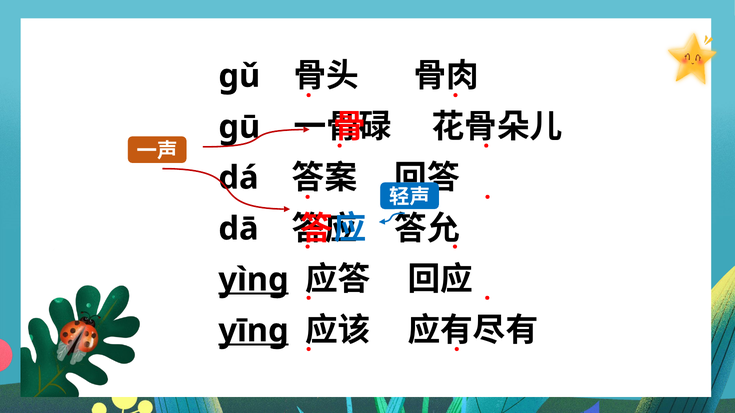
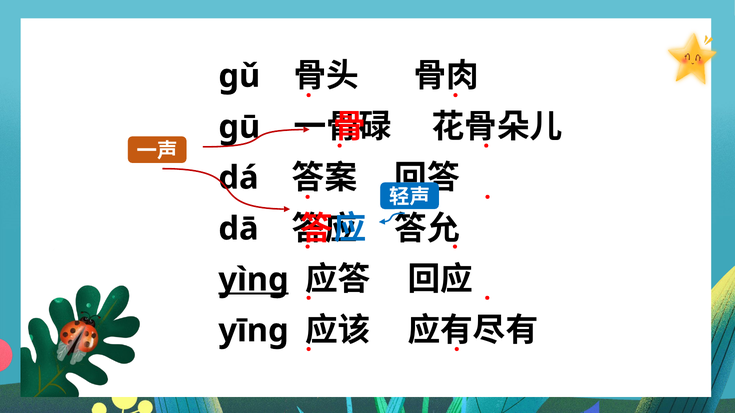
yīnɡ underline: present -> none (254, 331)
